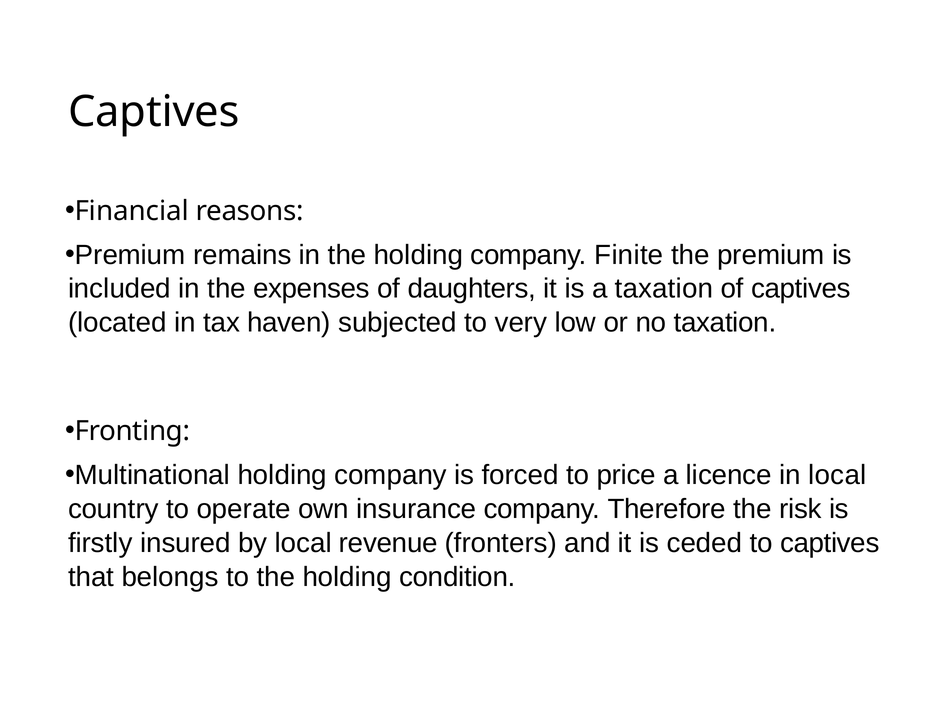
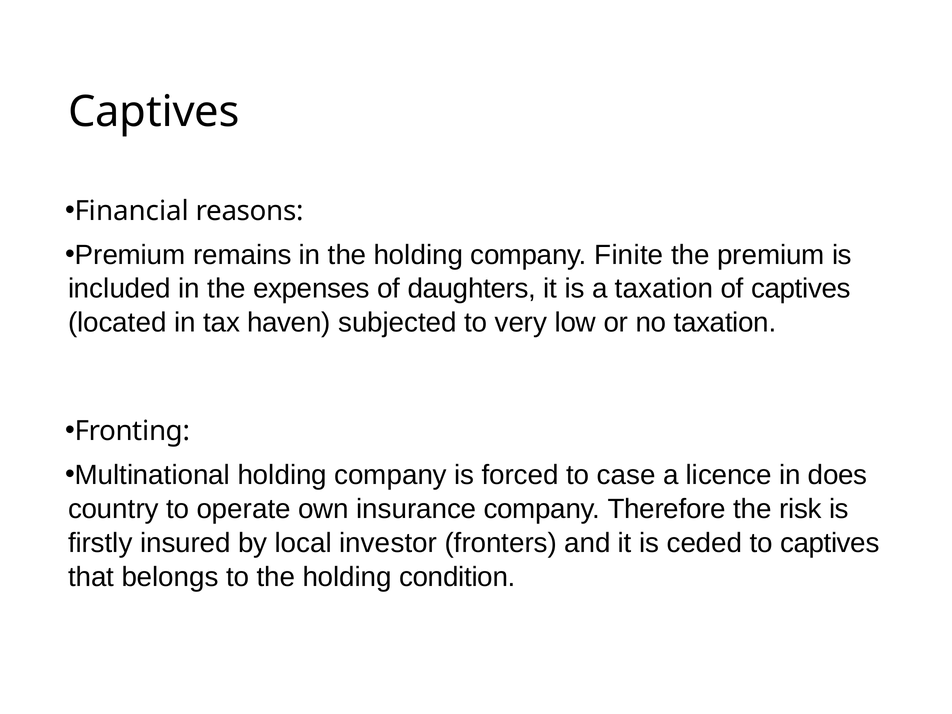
price: price -> case (626, 476)
in local: local -> does (838, 476)
revenue: revenue -> investor (388, 543)
